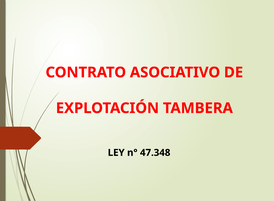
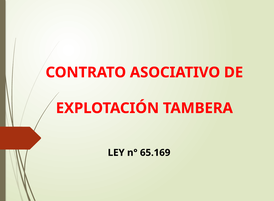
47.348: 47.348 -> 65.169 (155, 152)
